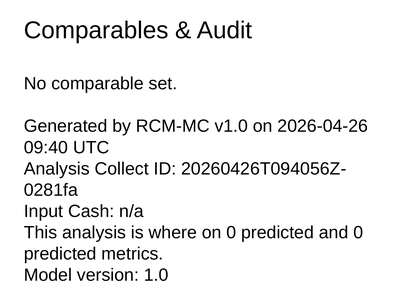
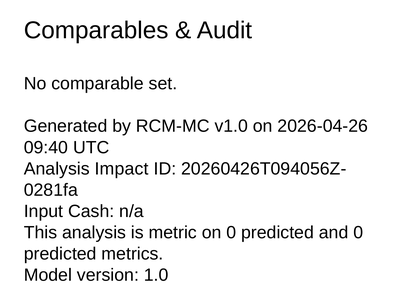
Collect: Collect -> Impact (122, 168)
where: where -> metric (173, 232)
